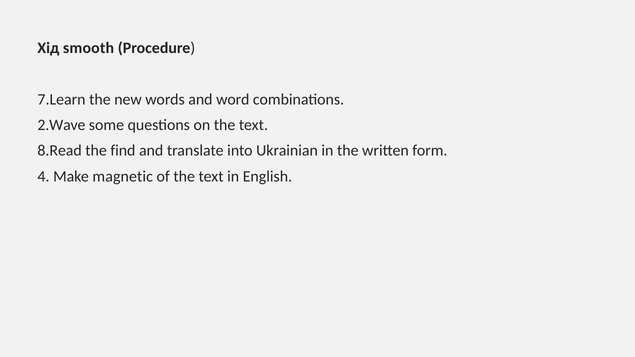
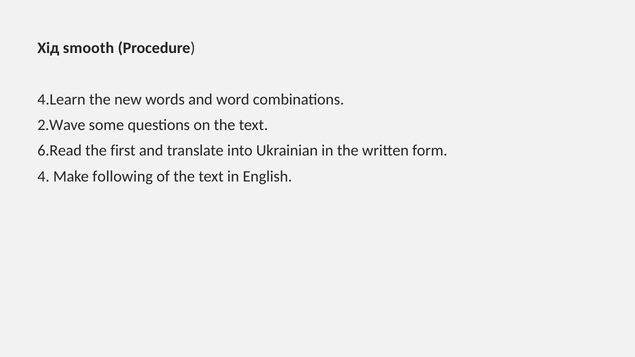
7.Learn: 7.Learn -> 4.Learn (62, 99)
8.Read: 8.Read -> 6.Read (60, 151)
find: find -> first (123, 151)
magnetic: magnetic -> following (123, 176)
